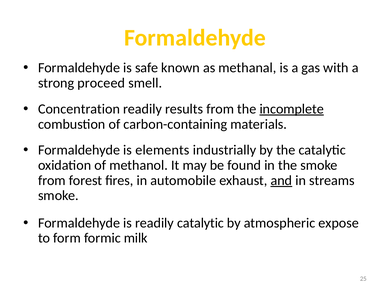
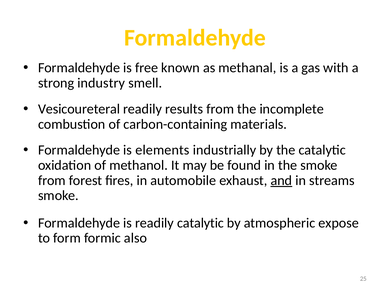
safe: safe -> free (147, 68)
proceed: proceed -> industry (101, 83)
Concentration: Concentration -> Vesicoureteral (79, 109)
incomplete underline: present -> none (292, 109)
milk: milk -> also (136, 238)
